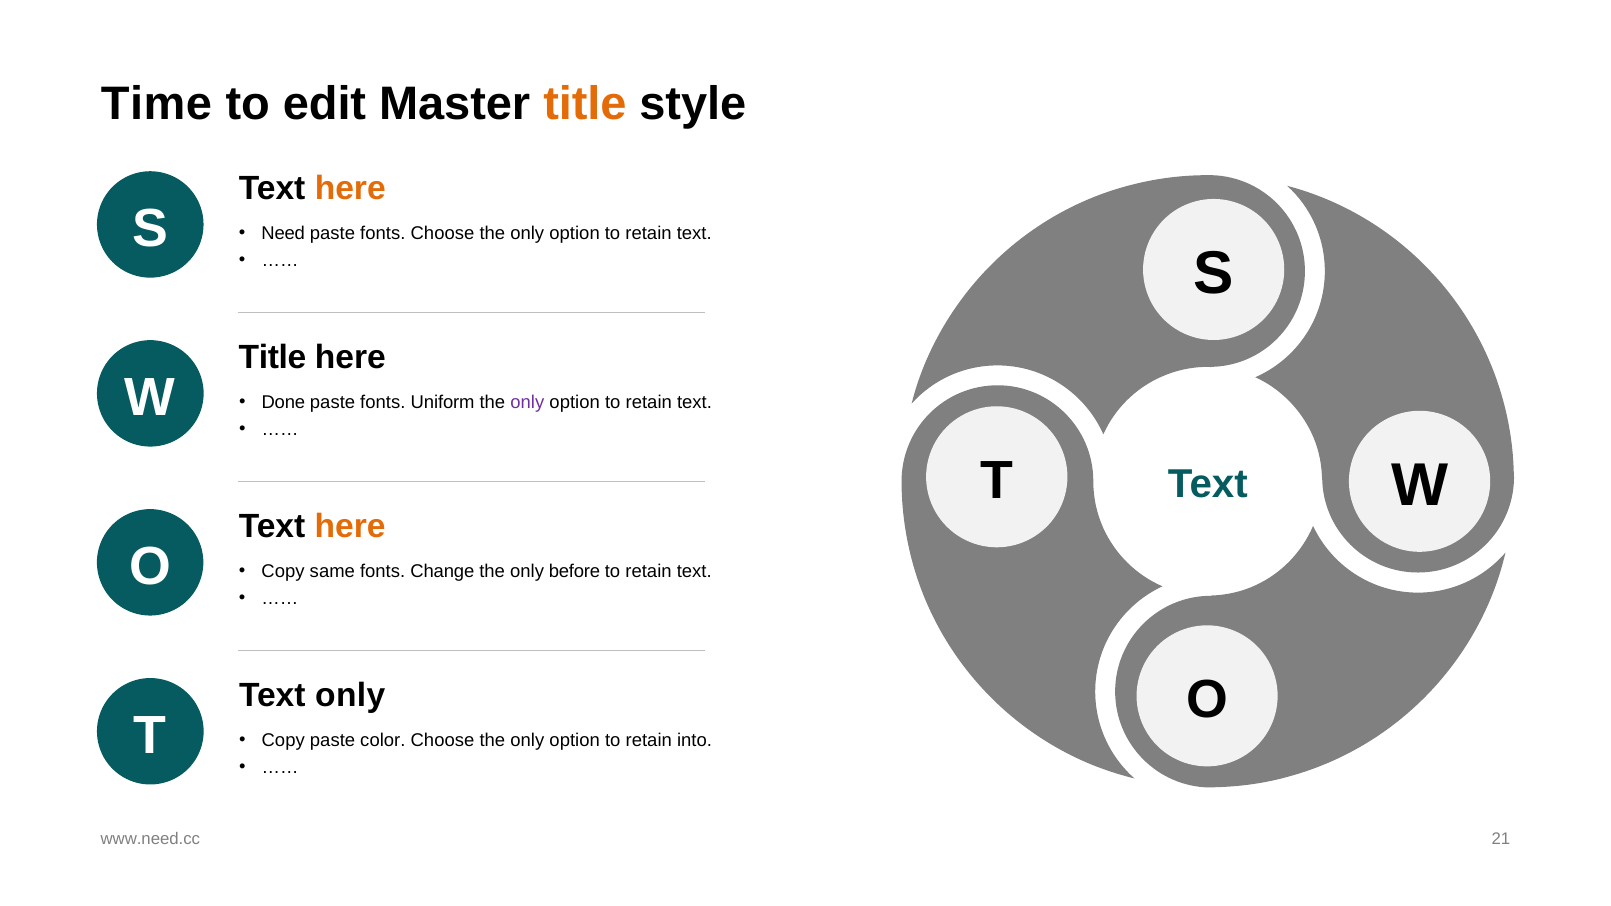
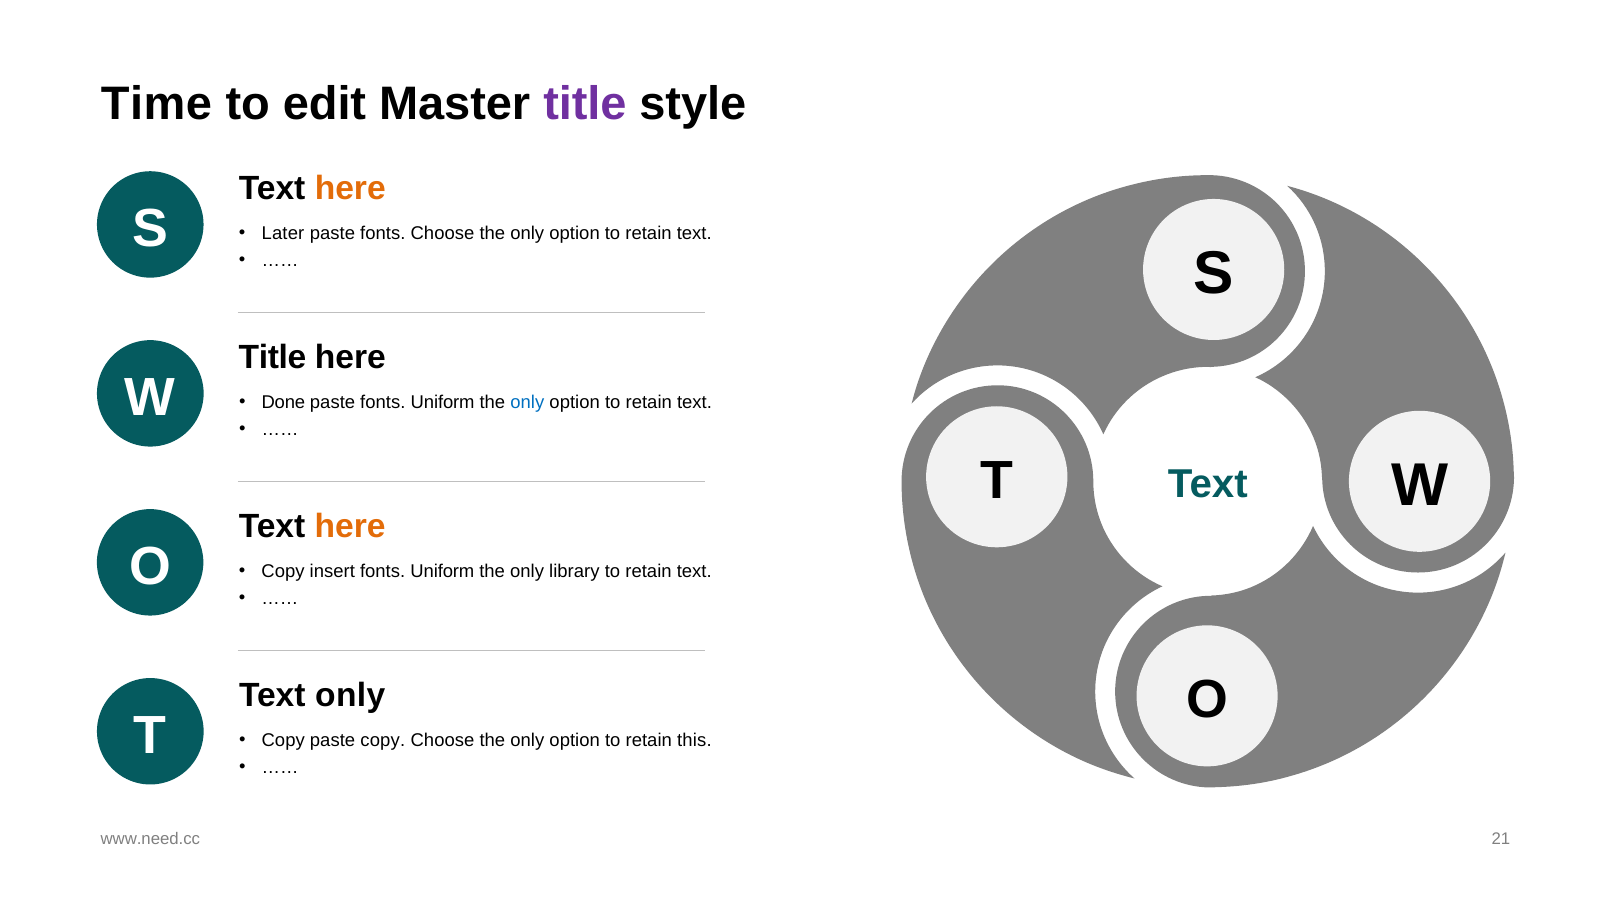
title colour: orange -> purple (585, 104)
Need: Need -> Later (283, 234)
only colour: purple -> blue (527, 403)
same: same -> insert (332, 572)
Change: Change -> Uniform (442, 572)
before: before -> library (574, 572)
paste color: color -> copy (383, 741)
into: into -> this (694, 741)
